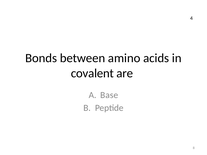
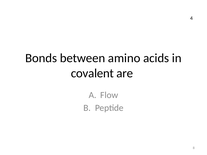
Base: Base -> Flow (109, 95)
